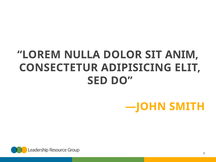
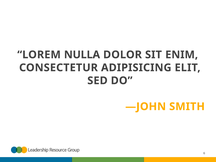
ANIM: ANIM -> ENIM (182, 55)
